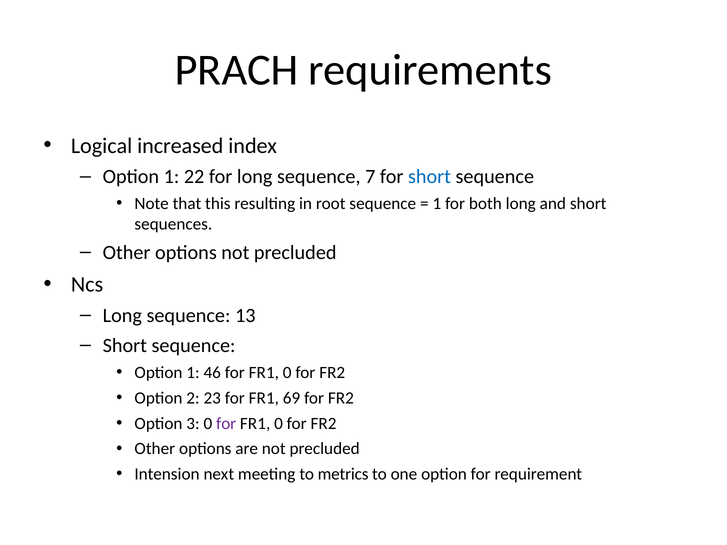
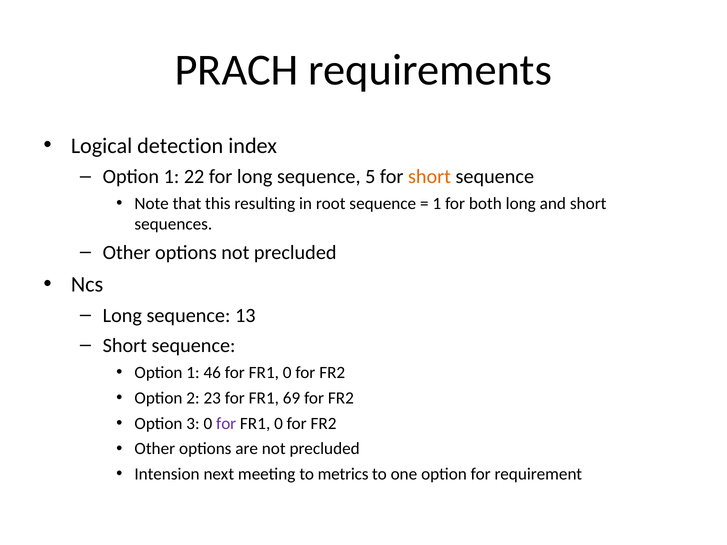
increased: increased -> detection (180, 146)
7: 7 -> 5 (370, 177)
short colour: blue -> orange (429, 177)
